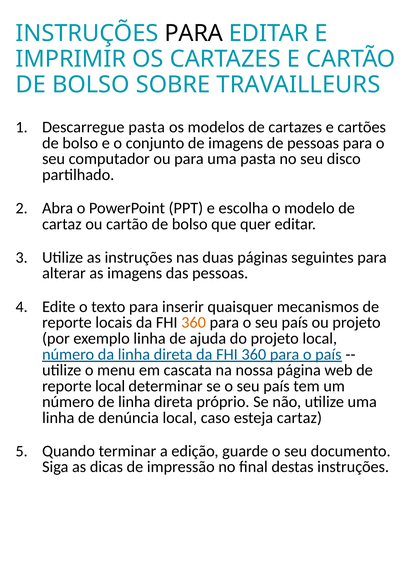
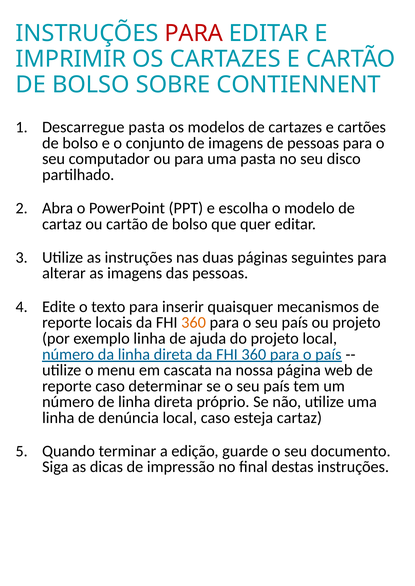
PARA colour: black -> red (194, 33)
TRAVAILLEURS: TRAVAILLEURS -> CONTIENNENT (299, 84)
reporte local: local -> caso (110, 386)
